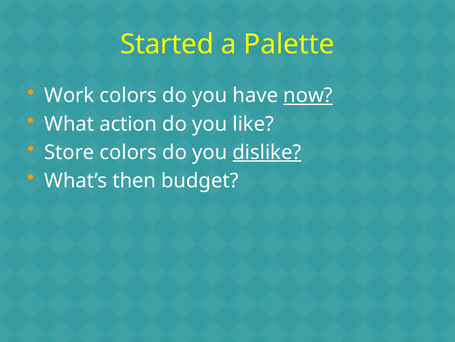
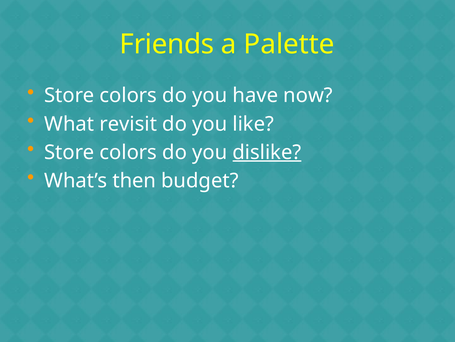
Started: Started -> Friends (167, 44)
Work: Work -> Store (69, 95)
now underline: present -> none (308, 95)
action: action -> revisit (128, 124)
